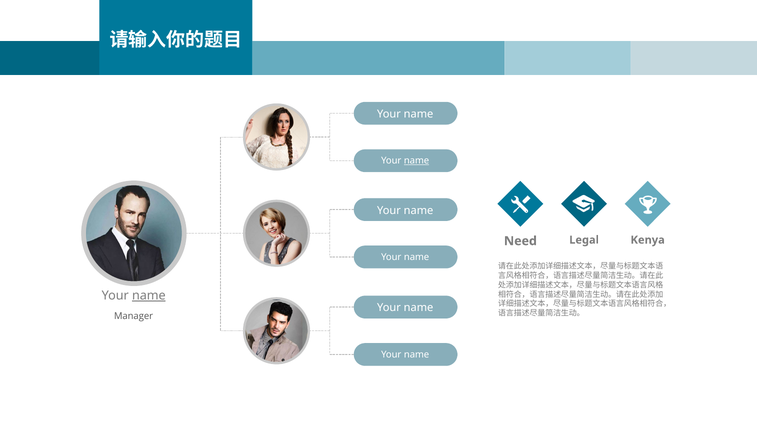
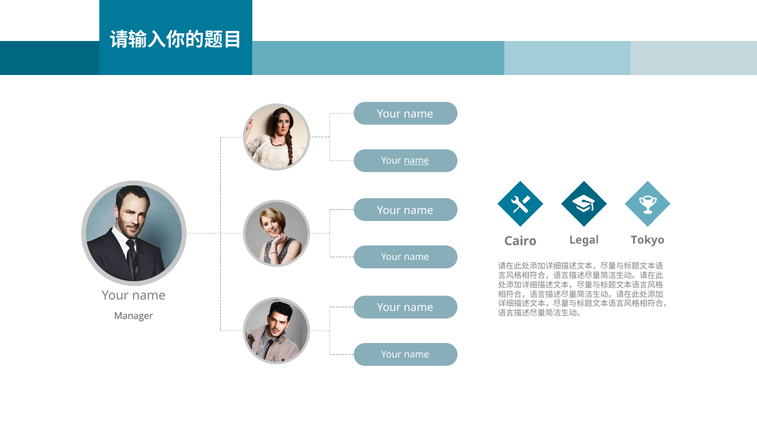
Need: Need -> Cairo (520, 241)
Kenya: Kenya -> Tokyo (648, 240)
name underline: present -> none (149, 296)
